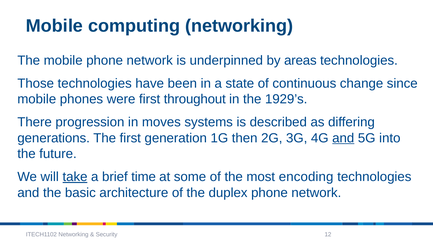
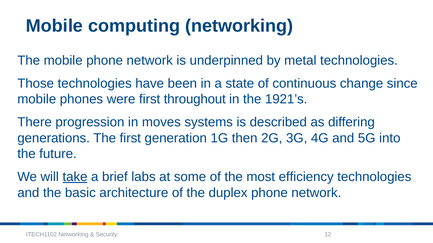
areas: areas -> metal (300, 60)
1929’s: 1929’s -> 1921’s (286, 99)
and underline: present -> none (343, 138)
time: time -> labs (144, 177)
encoding: encoding -> efficiency (306, 177)
